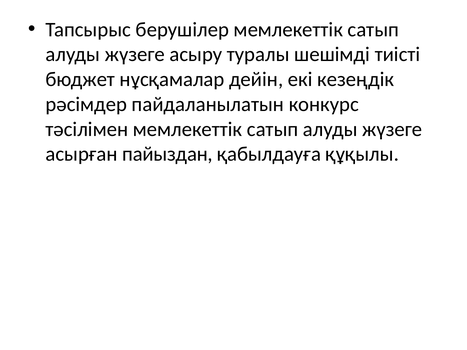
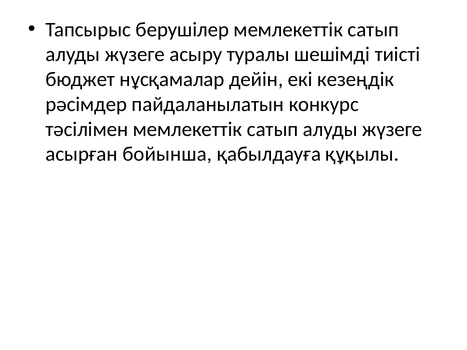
пайыздан: пайыздан -> бойынша (167, 154)
